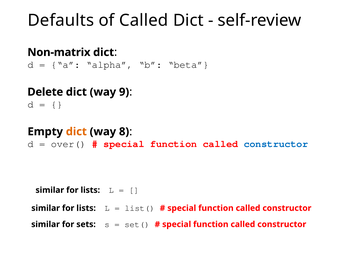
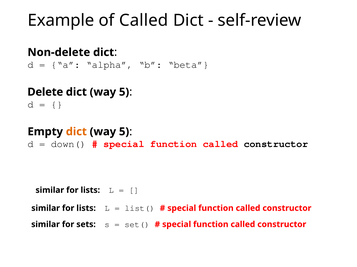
Defaults: Defaults -> Example (61, 21)
Non-matrix: Non-matrix -> Non-delete (59, 52)
9: 9 -> 5 (124, 92)
8: 8 -> 5 (124, 132)
over(: over( -> down( (68, 144)
constructor colour: blue -> black (276, 144)
